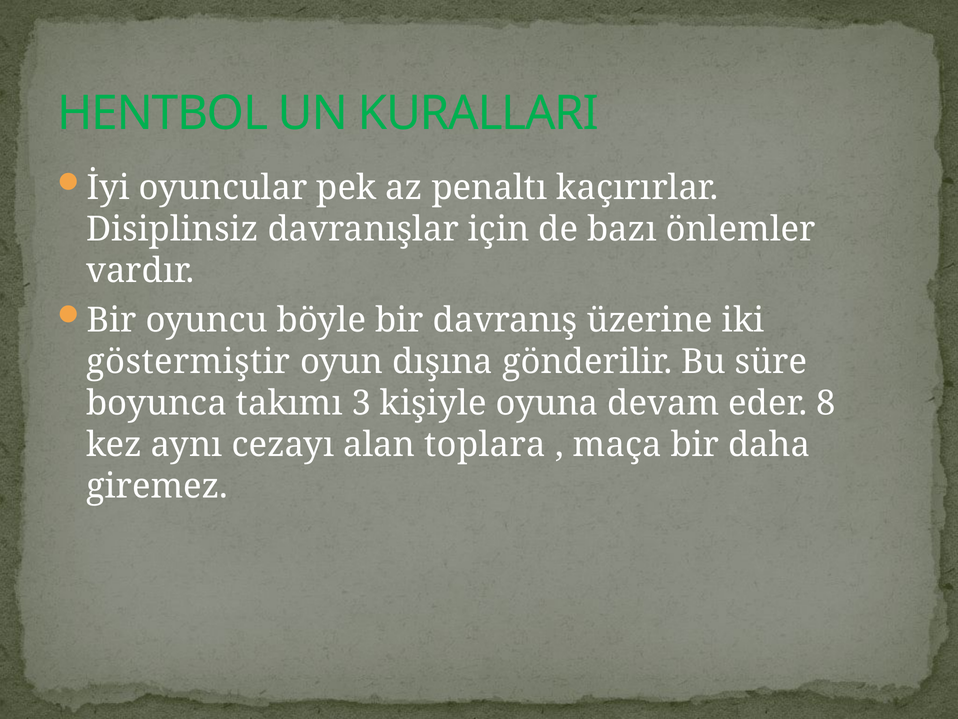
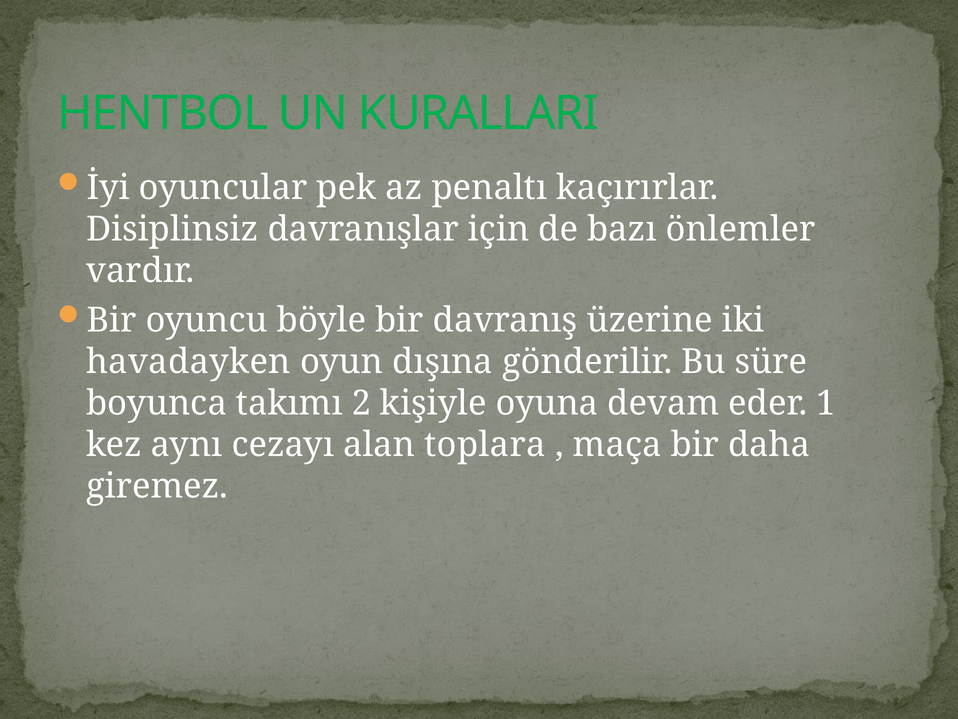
göstermiştir: göstermiştir -> havadayken (188, 361)
3: 3 -> 2 (361, 403)
8: 8 -> 1 (826, 403)
